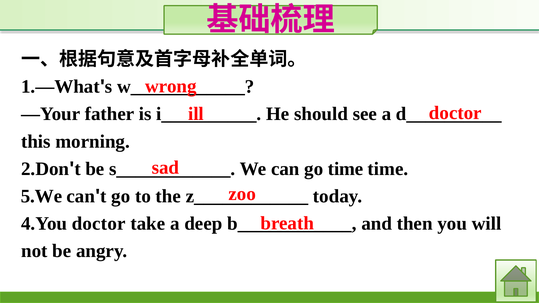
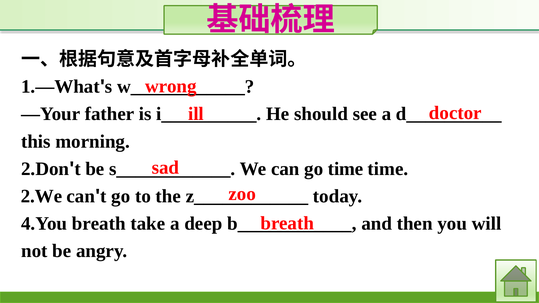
5.We: 5.We -> 2.We (42, 196)
4.You doctor: doctor -> breath (99, 224)
